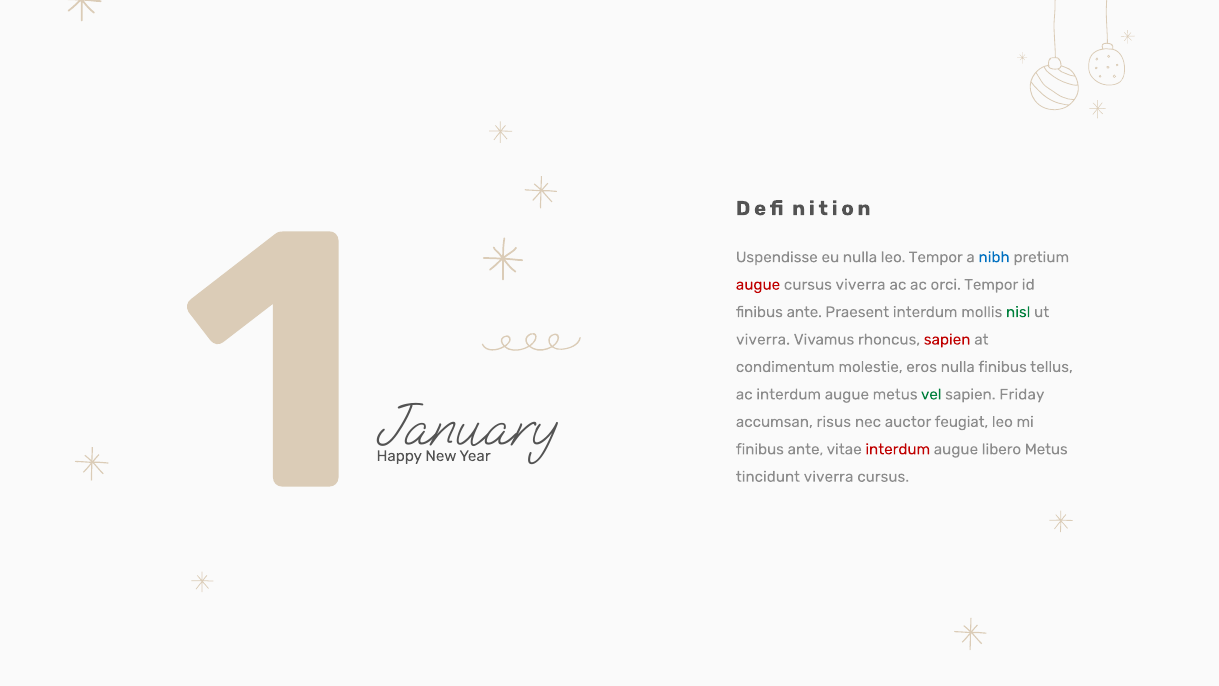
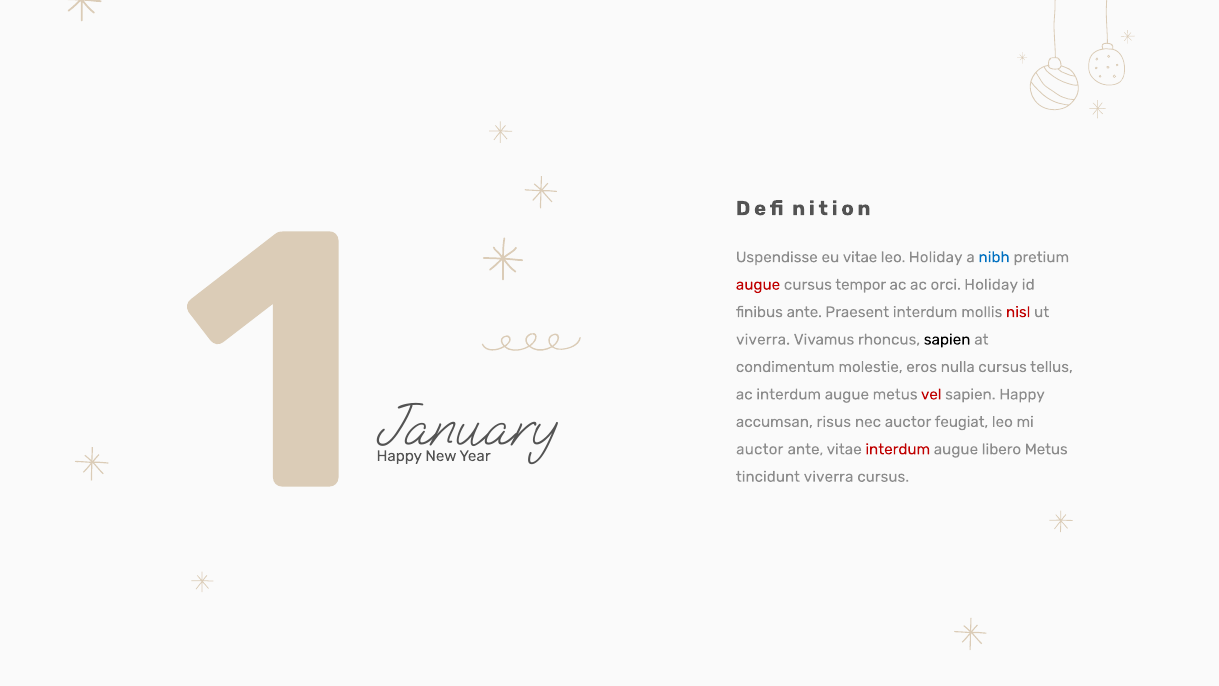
eu nulla: nulla -> vitae (860, 257)
leo Tempor: Tempor -> Holiday (936, 257)
cursus viverra: viverra -> tempor (861, 285)
orci Tempor: Tempor -> Holiday (991, 285)
nisl colour: green -> red (1018, 312)
sapien colour: red -> black (947, 339)
nulla finibus: finibus -> cursus (1003, 367)
vel colour: green -> red (931, 394)
sapien Friday: Friday -> Happy (1022, 394)
finibus: finibus -> auctor (760, 449)
